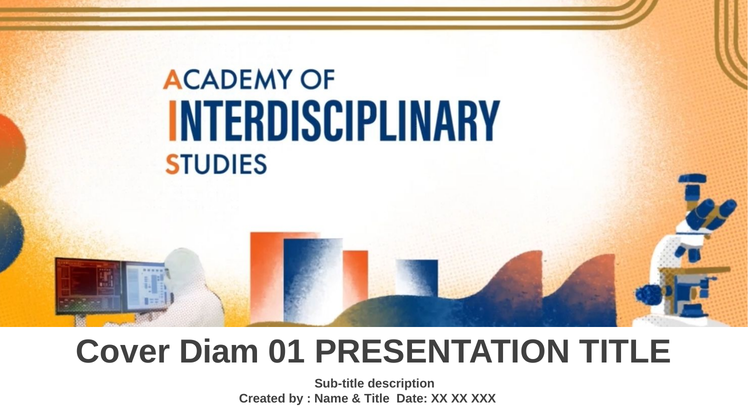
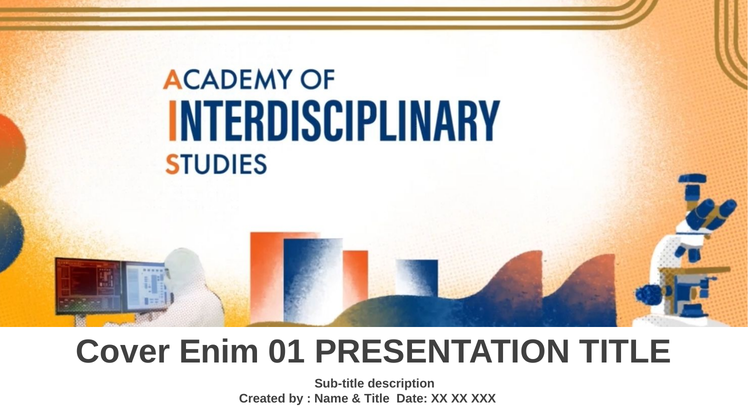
Diam: Diam -> Enim (219, 353)
